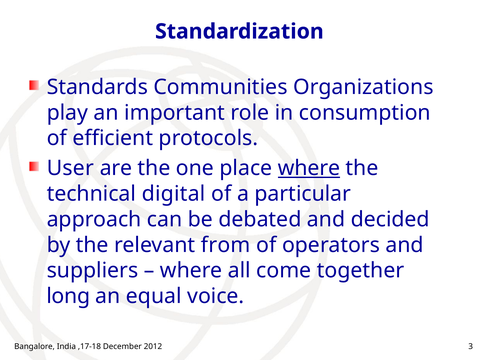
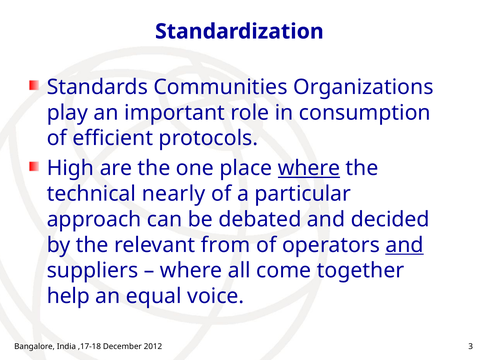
User: User -> High (70, 168)
digital: digital -> nearly (174, 193)
and underline: none -> present (405, 244)
long: long -> help (68, 296)
